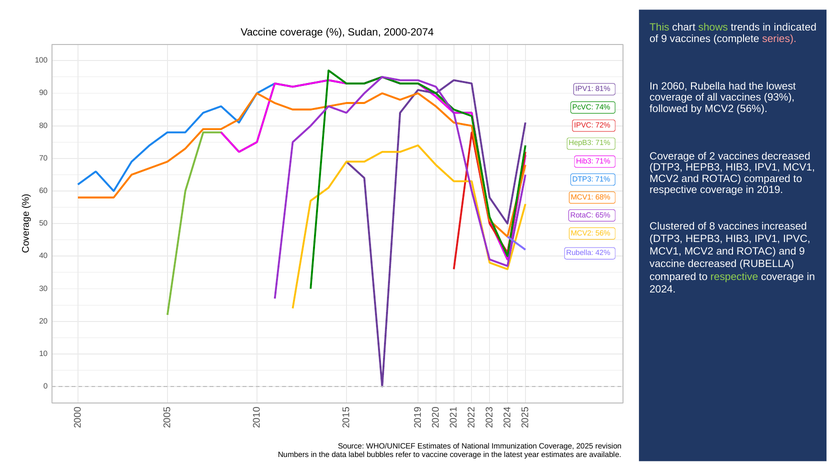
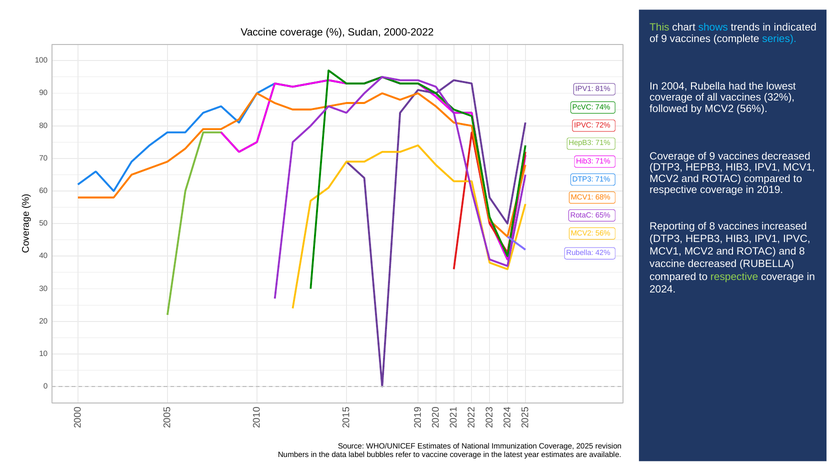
shows colour: light green -> light blue (713, 28)
2000-2074: 2000-2074 -> 2000-2022 (409, 32)
series colour: pink -> light blue (779, 39)
2060: 2060 -> 2004 (674, 86)
93%: 93% -> 32% (779, 97)
Coverage of 2: 2 -> 9 (712, 156)
Clustered: Clustered -> Reporting (672, 226)
and 9: 9 -> 8 (802, 251)
